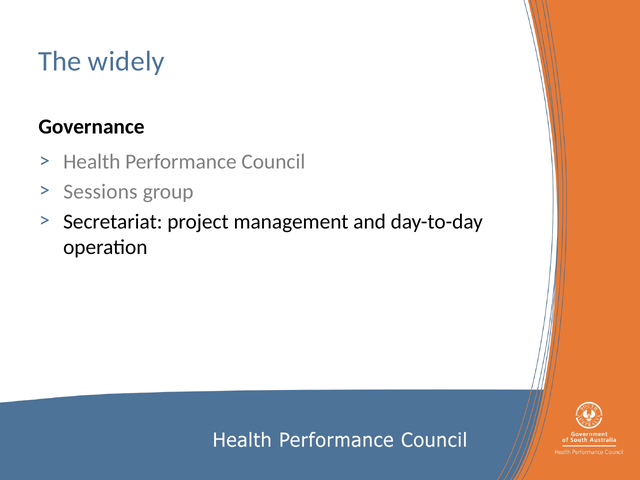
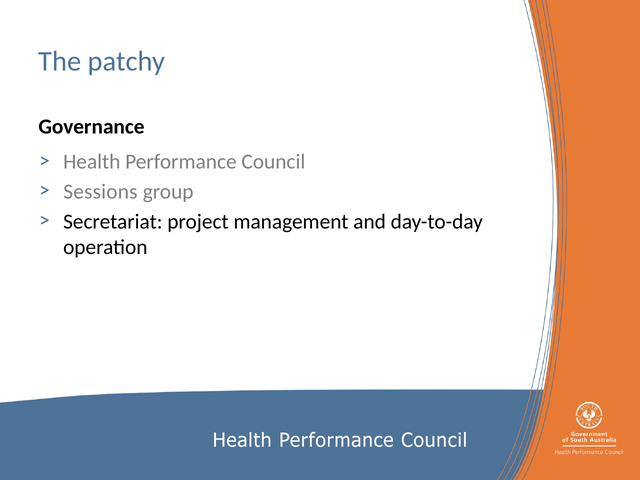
widely: widely -> patchy (126, 61)
